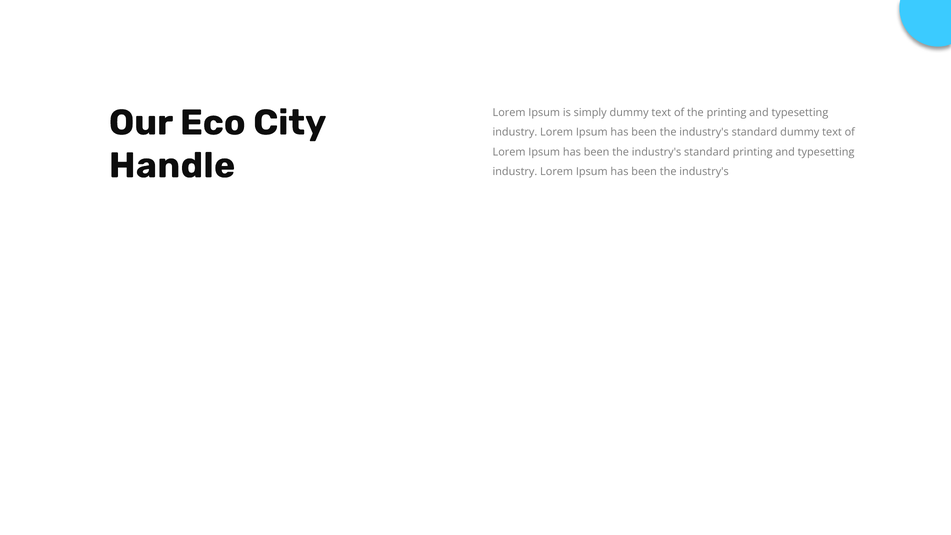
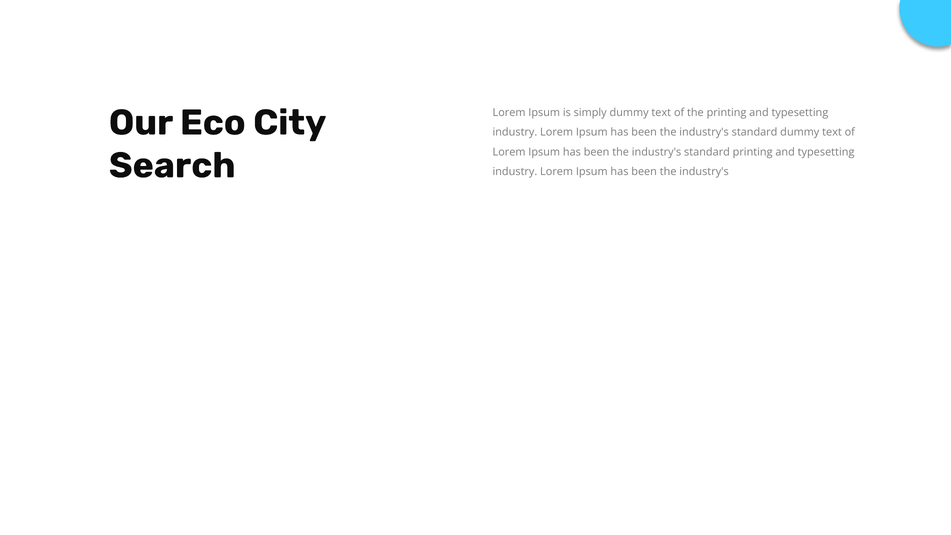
Handle: Handle -> Search (172, 165)
